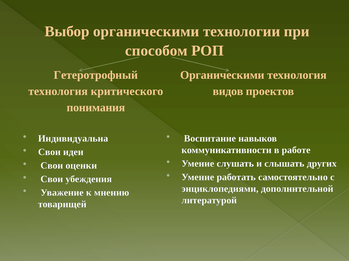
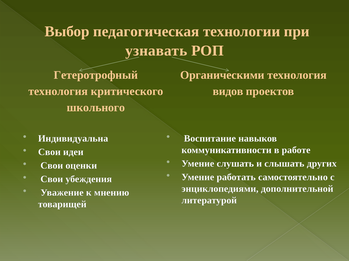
Выбор органическими: органическими -> педагогическая (146, 31)
способом: способом -> узнавать (156, 51)
понимания: понимания -> школьного (96, 108)
